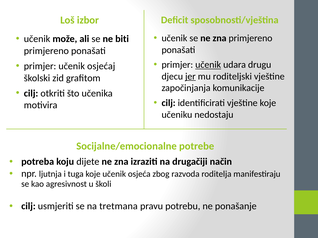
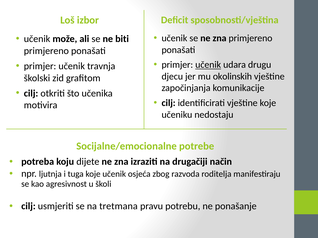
osjećaj: osjećaj -> travnja (101, 66)
jer underline: present -> none (190, 77)
roditeljski: roditeljski -> okolinskih (232, 77)
